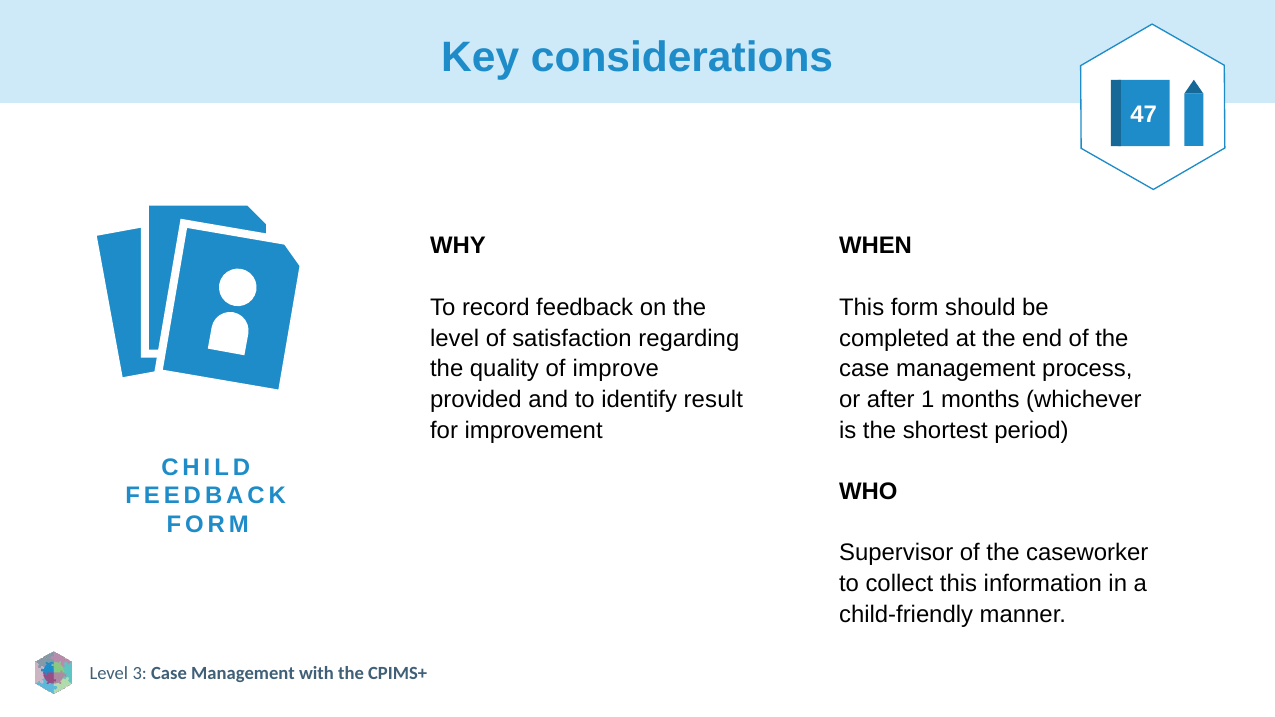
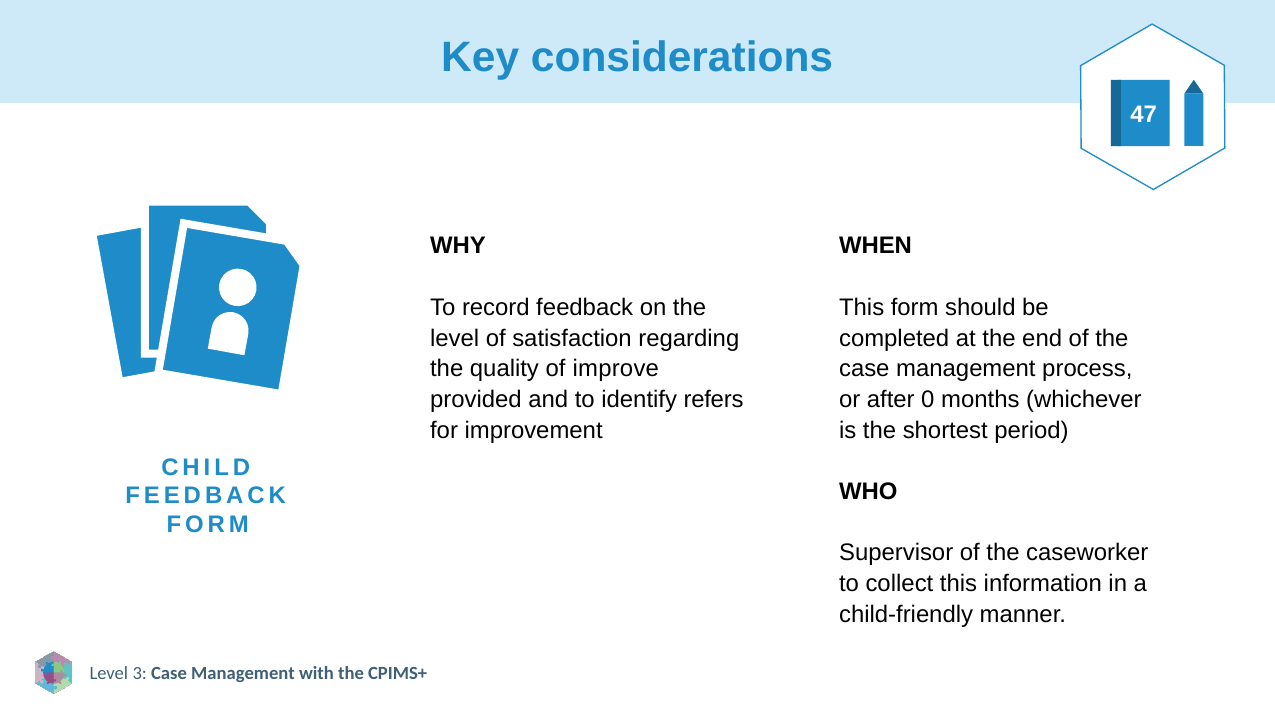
result: result -> refers (714, 400)
1: 1 -> 0 (928, 400)
